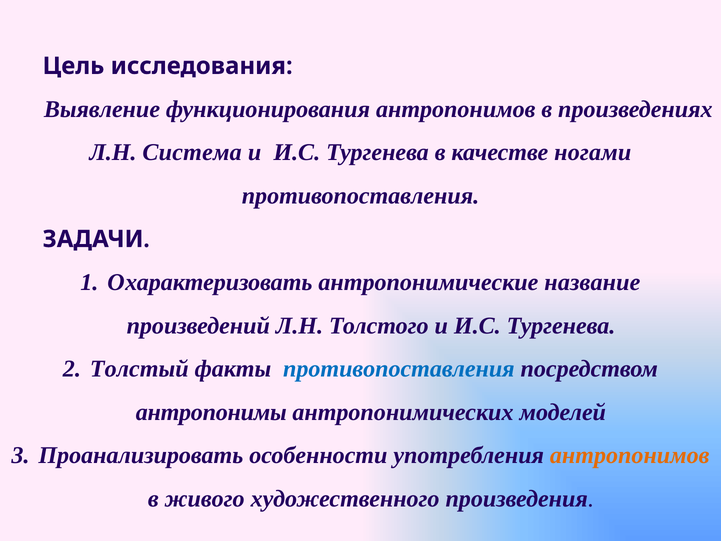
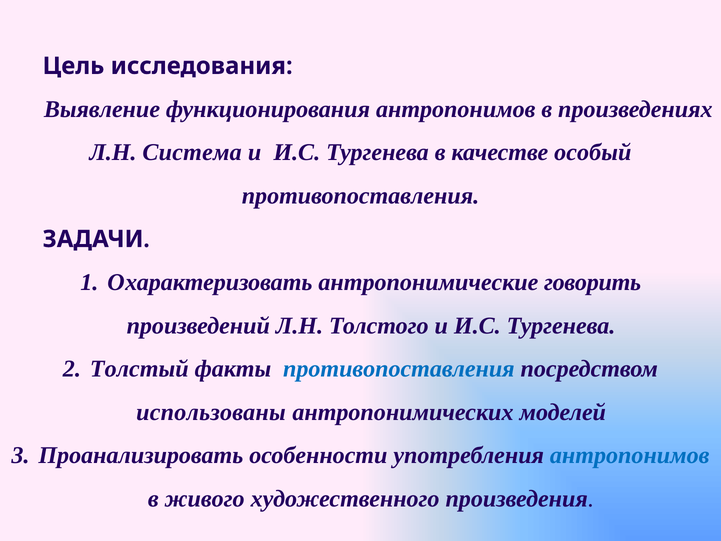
ногами: ногами -> особый (593, 152)
название: название -> говорить (593, 282)
антропонимы: антропонимы -> использованы (211, 412)
антропонимов colour: orange -> blue (630, 455)
